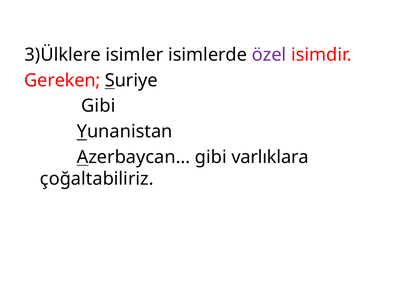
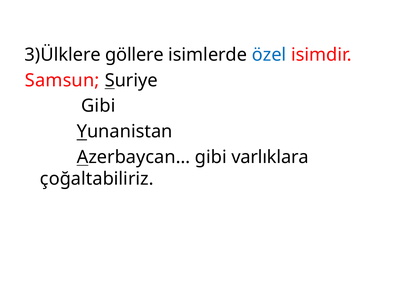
isimler: isimler -> göllere (134, 55)
özel colour: purple -> blue (269, 55)
Gereken: Gereken -> Samsun (62, 80)
